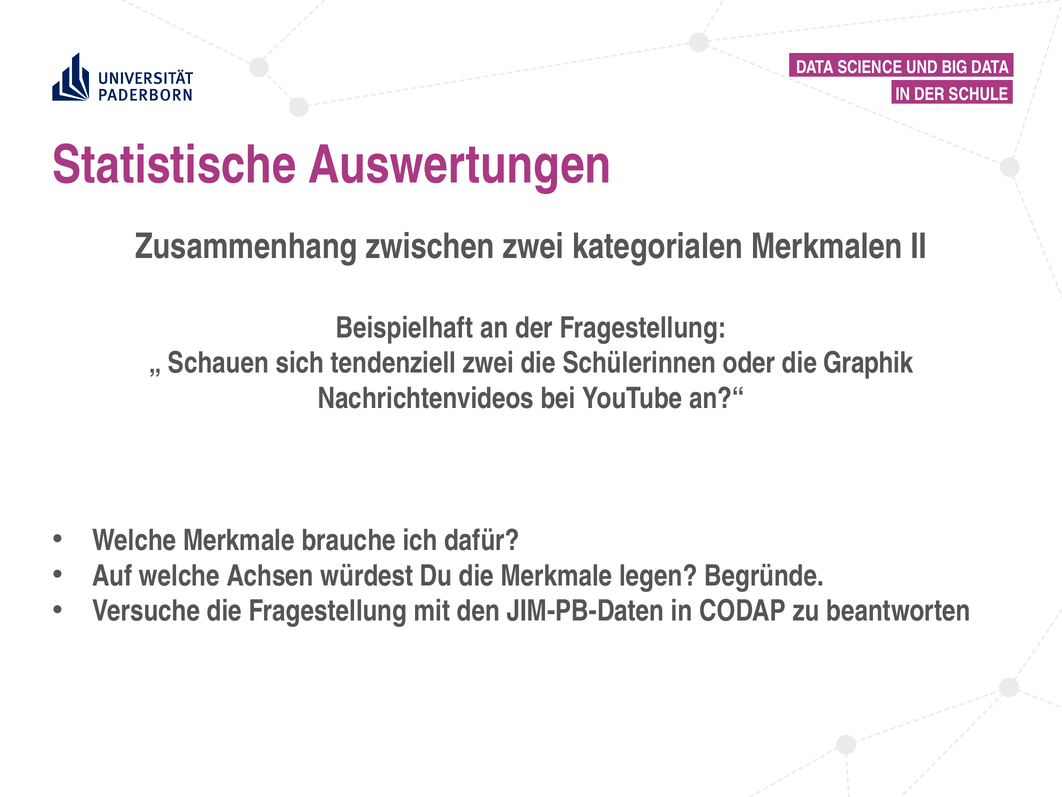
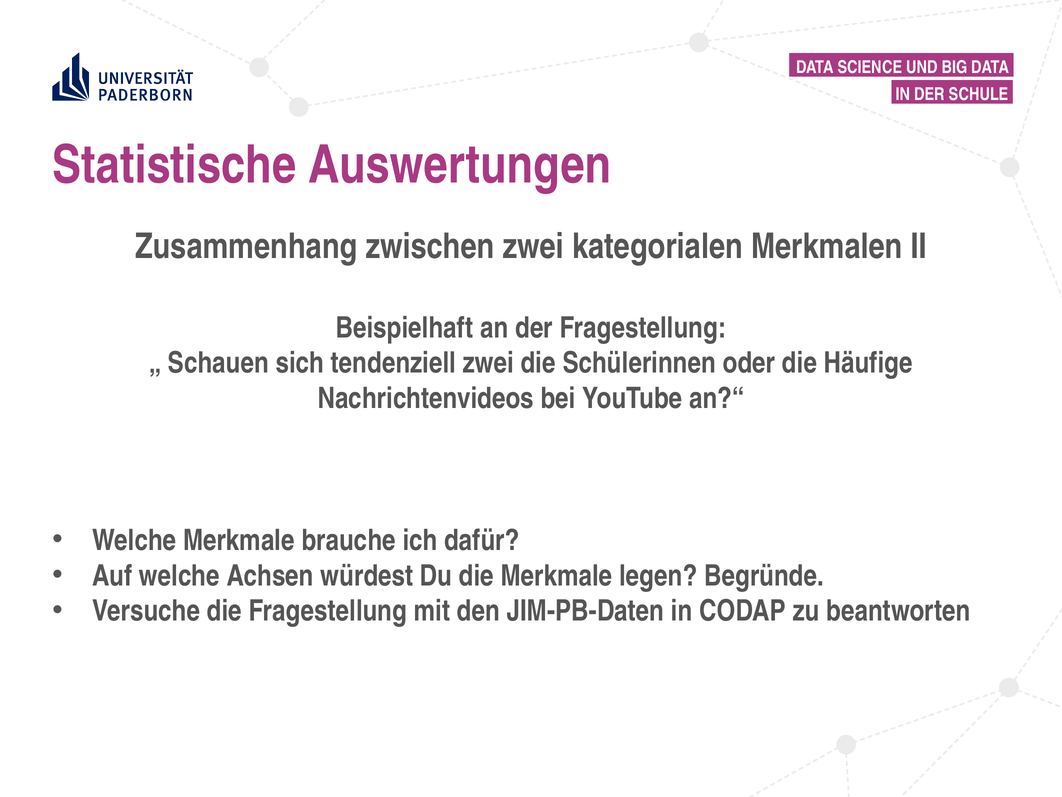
Graphik: Graphik -> Häufige (868, 363)
